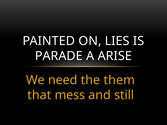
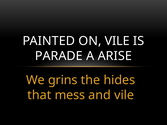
ON LIES: LIES -> VILE (117, 41)
need: need -> grins (63, 80)
them: them -> hides (119, 80)
and still: still -> vile (124, 95)
